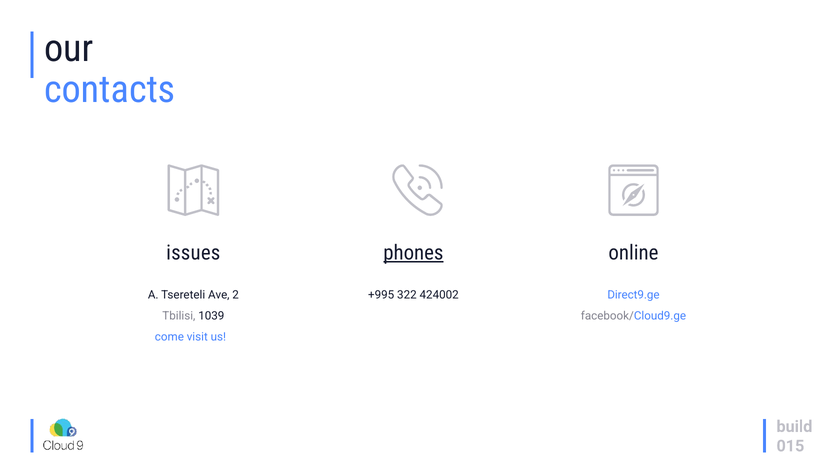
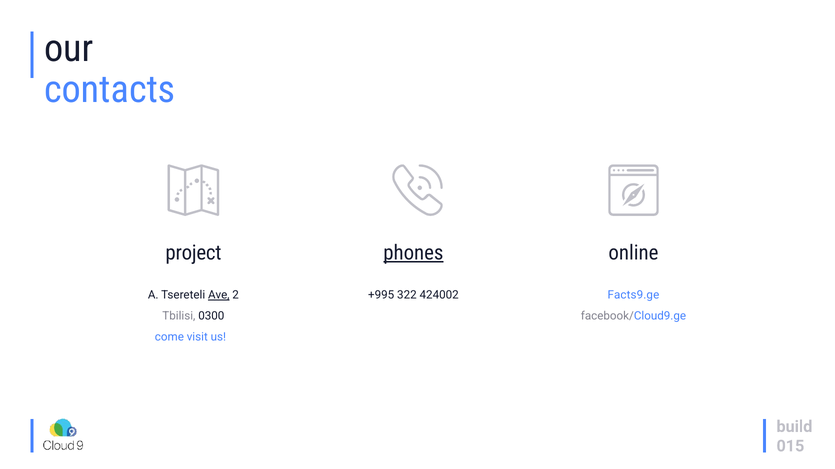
issues: issues -> project (193, 253)
Direct9.ge: Direct9.ge -> Facts9.ge (633, 295)
Ave underline: none -> present (219, 295)
1039: 1039 -> 0300 (211, 316)
